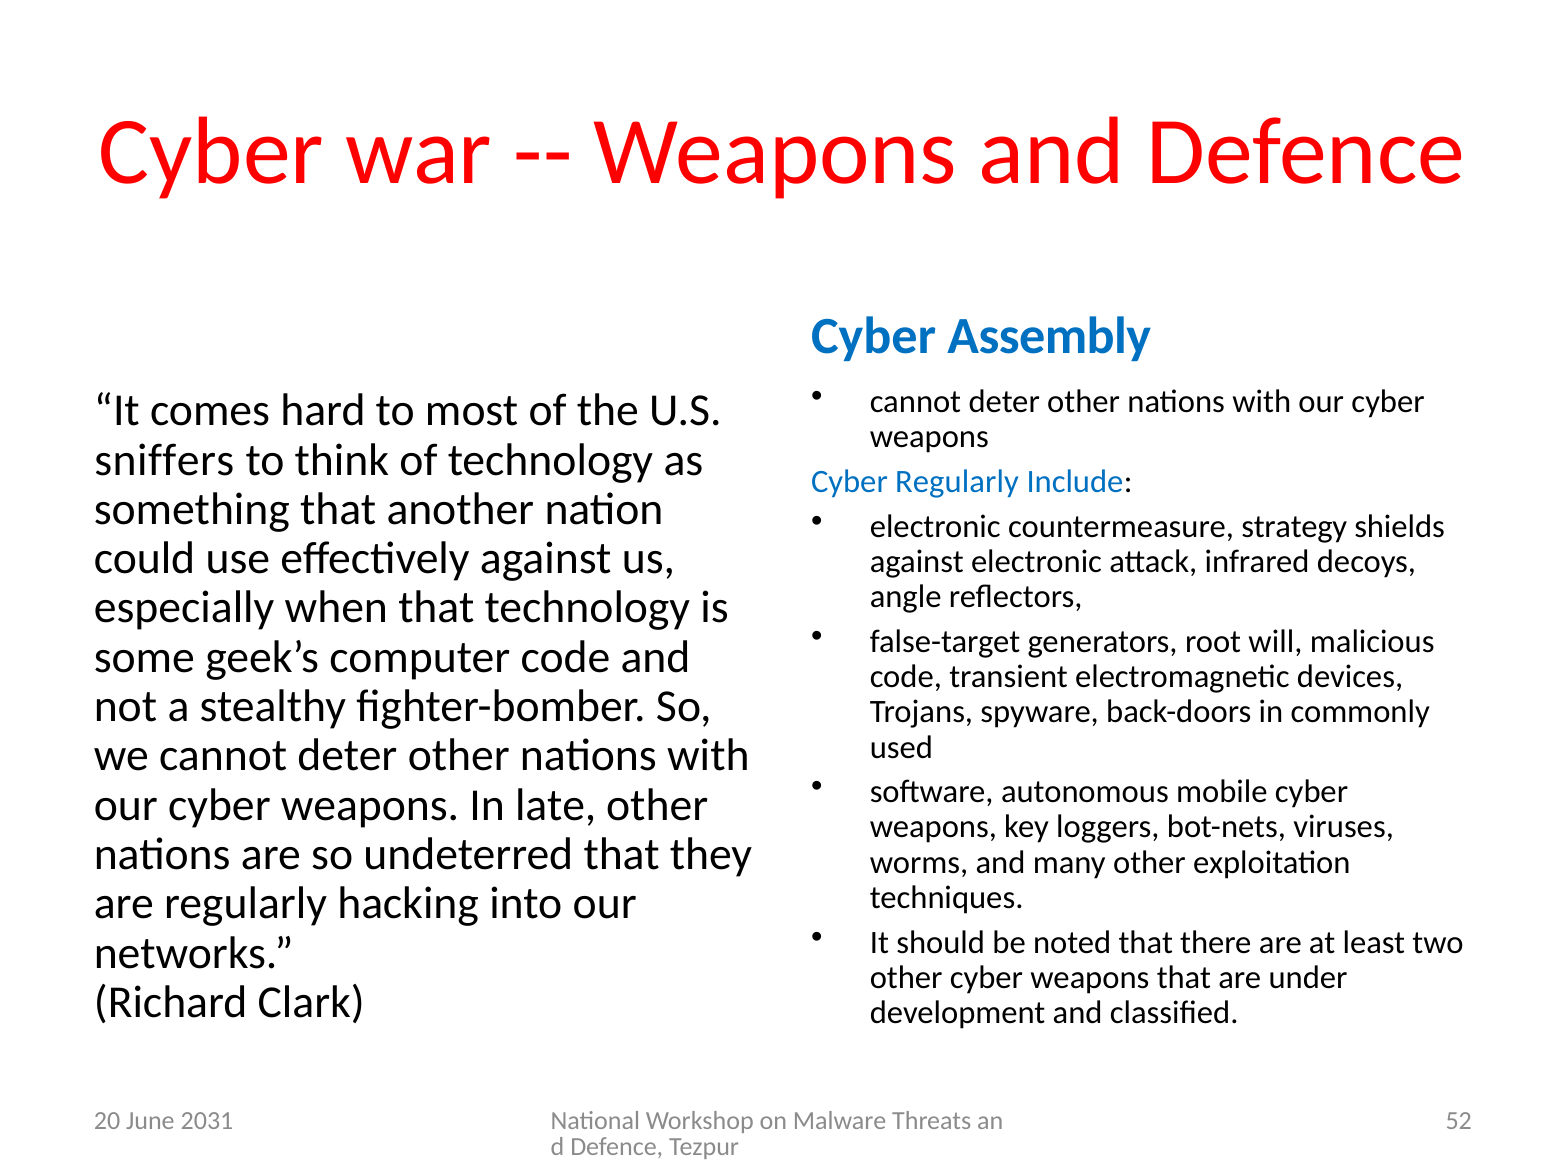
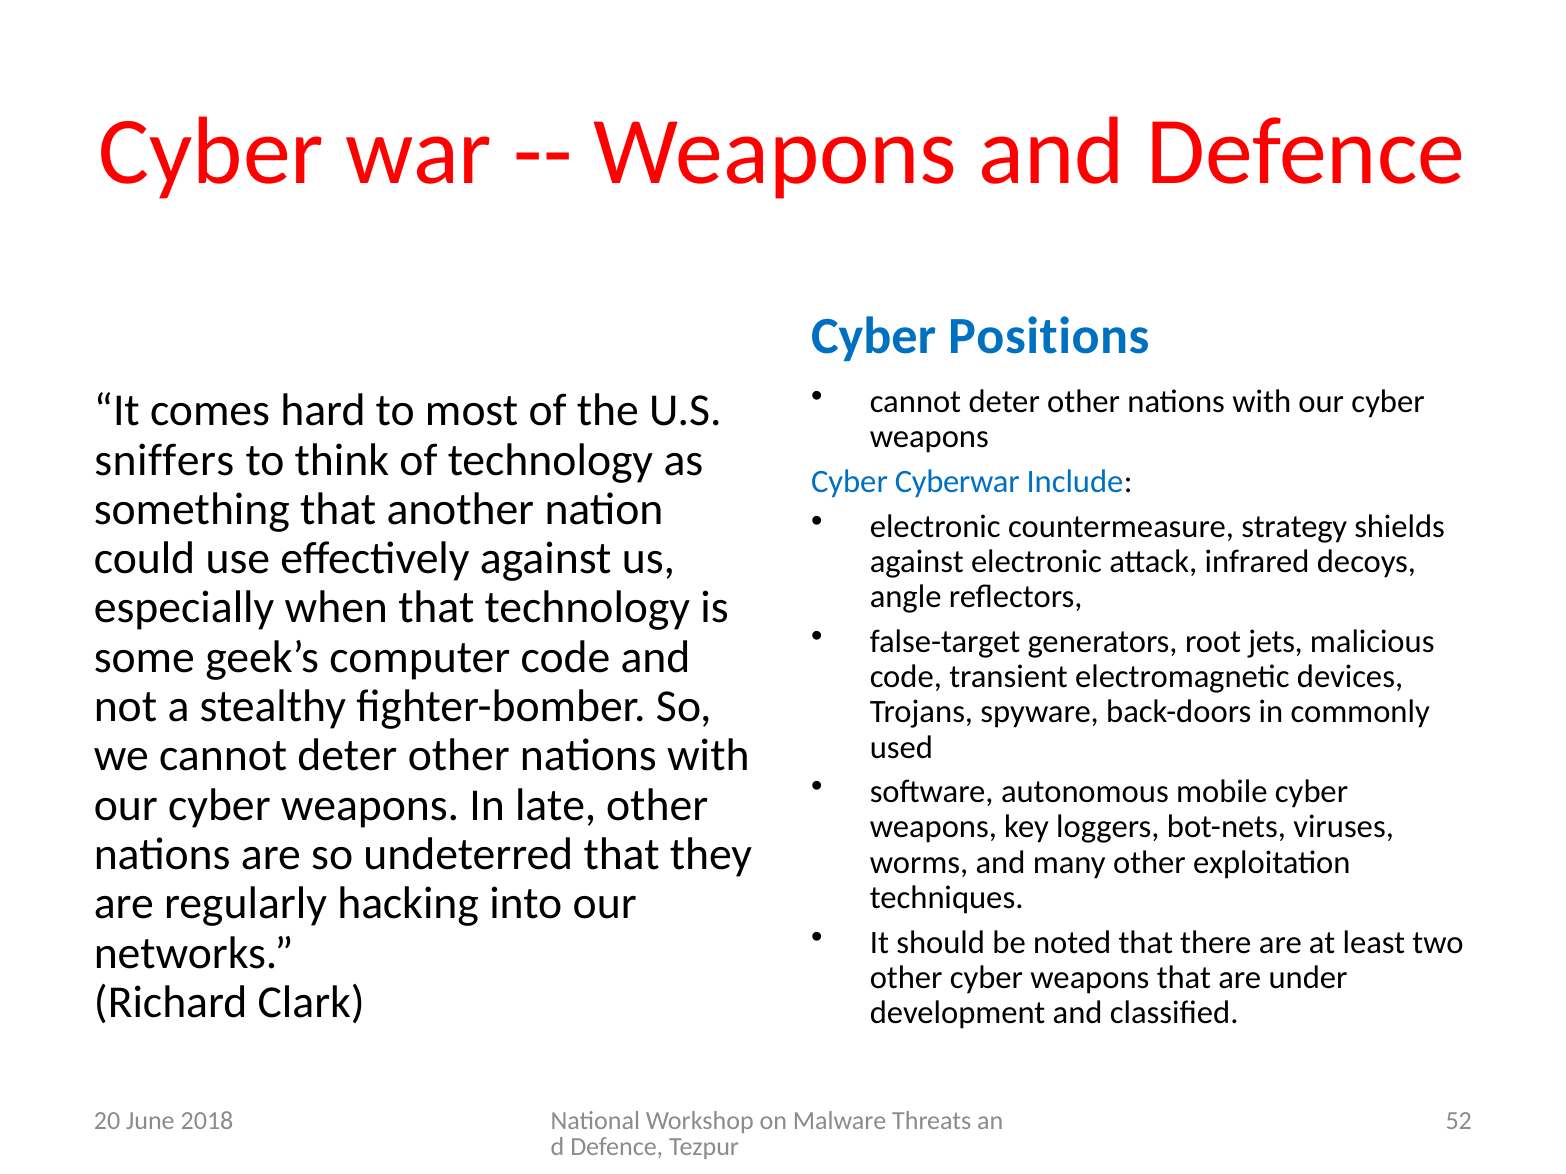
Assembly: Assembly -> Positions (1049, 337)
Cyber Regularly: Regularly -> Cyberwar (957, 482)
will: will -> jets (1276, 642)
2031: 2031 -> 2018 (207, 1122)
